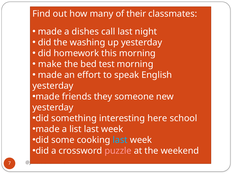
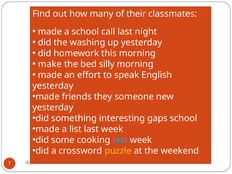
a dishes: dishes -> school (85, 32)
test: test -> silly (107, 64)
here: here -> gaps (157, 118)
puzzle colour: pink -> yellow (118, 151)
